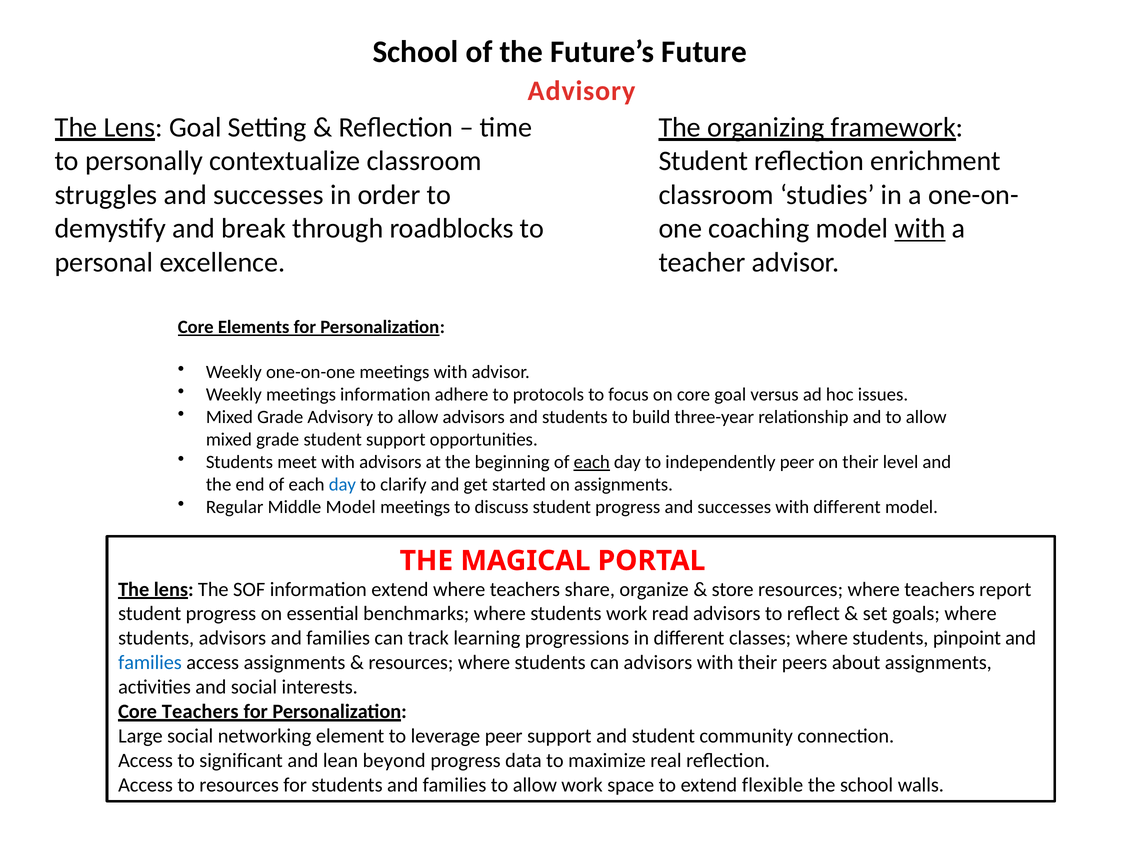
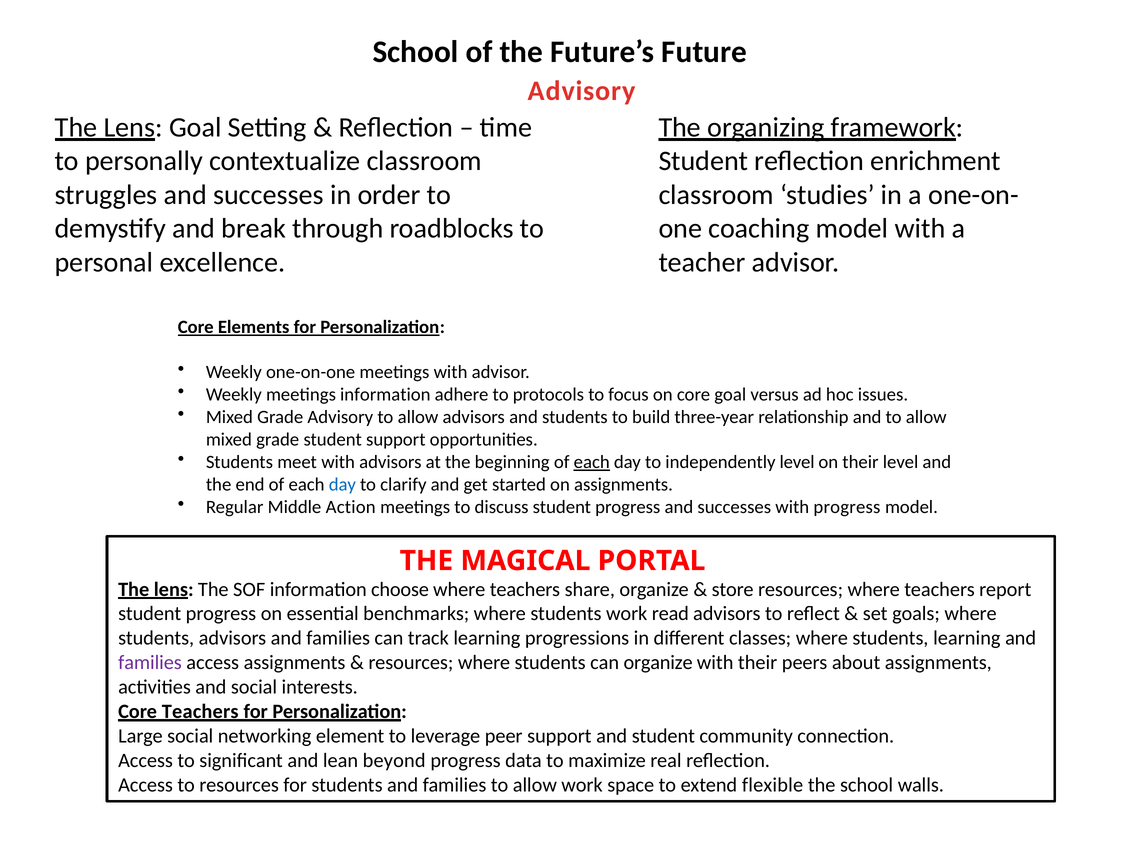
with underline: present -> none (920, 228)
independently peer: peer -> level (797, 462)
Middle Model: Model -> Action (351, 507)
with different: different -> progress (847, 507)
information extend: extend -> choose (400, 589)
students pinpoint: pinpoint -> learning (967, 638)
families colour: blue -> purple (150, 662)
can advisors: advisors -> organize (658, 662)
